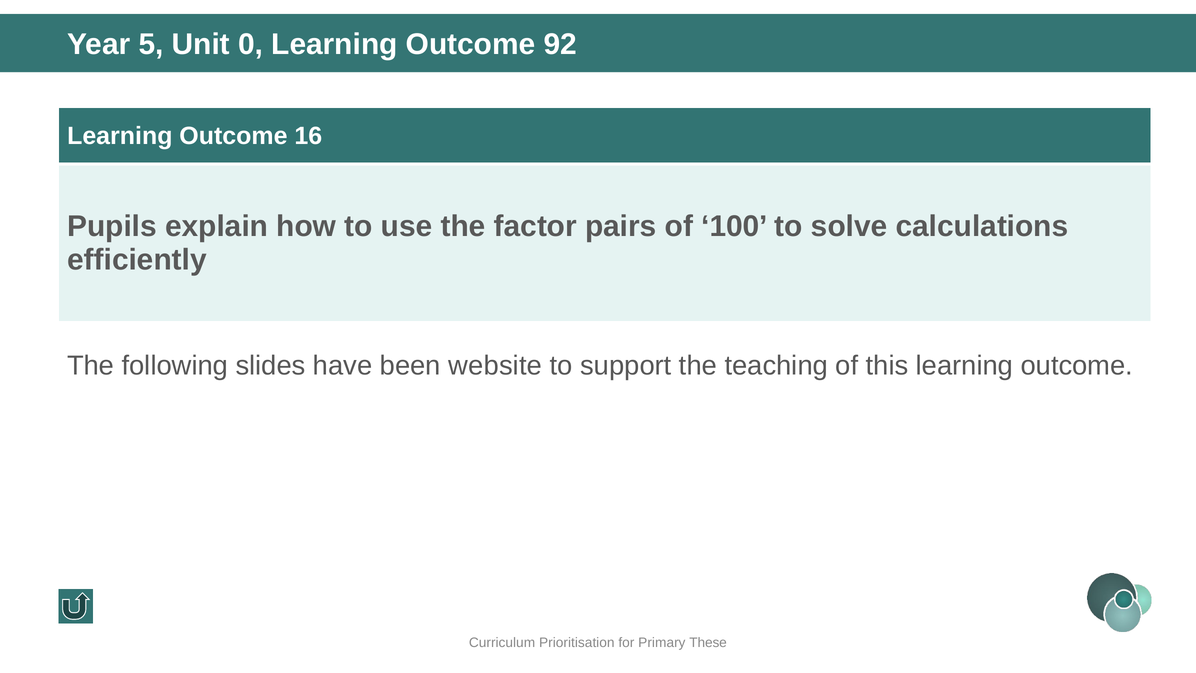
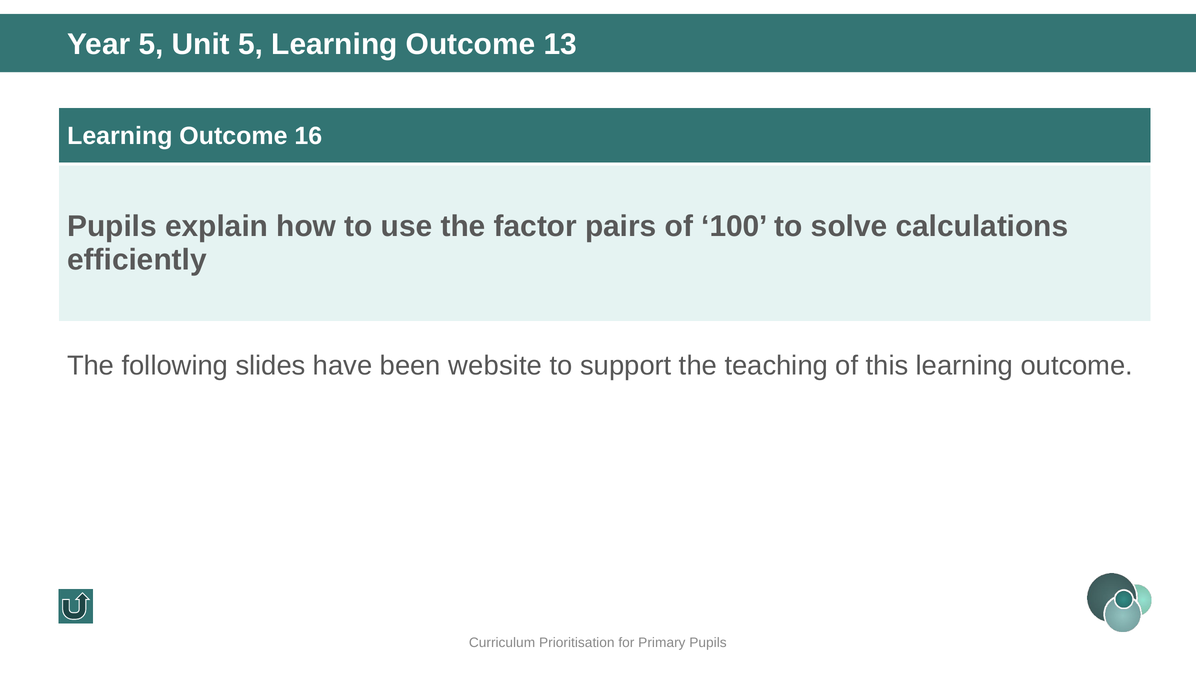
Unit 0: 0 -> 5 (251, 45)
92: 92 -> 13 (560, 45)
Primary These: These -> Pupils (708, 642)
